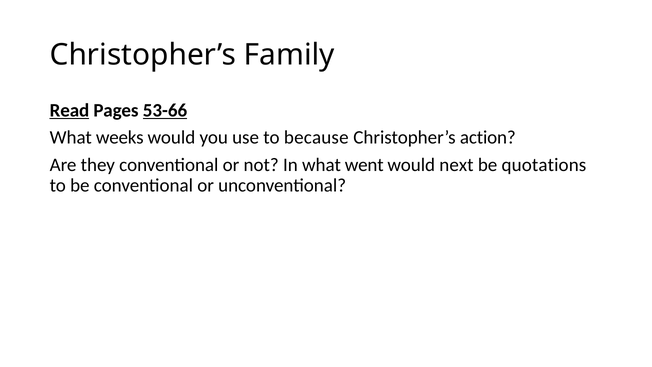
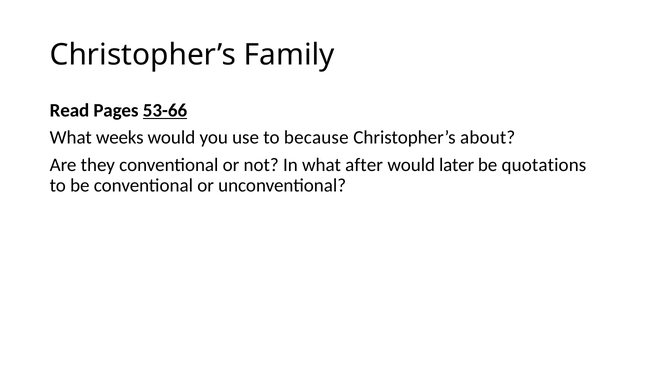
Read underline: present -> none (70, 110)
action: action -> about (488, 138)
went: went -> after (364, 165)
next: next -> later (457, 165)
